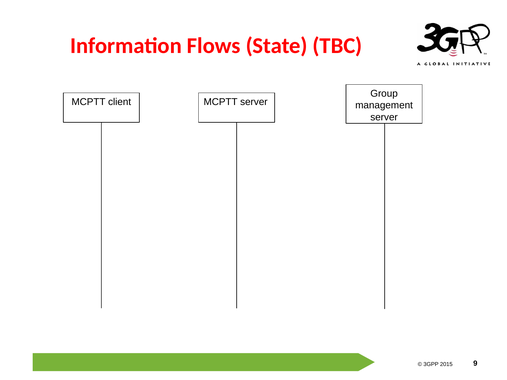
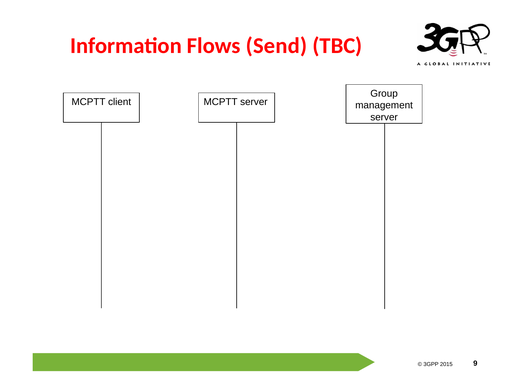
State: State -> Send (276, 46)
